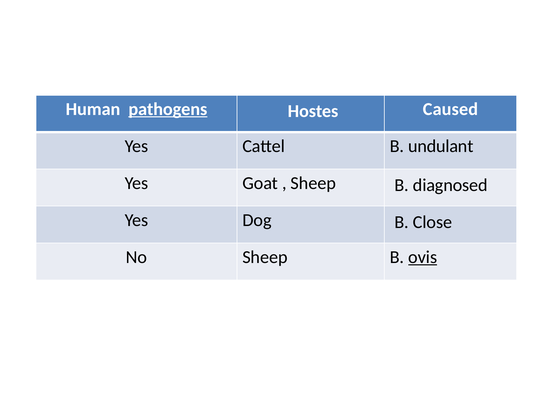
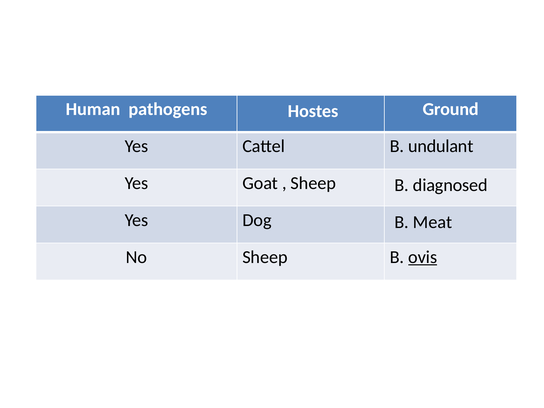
pathogens underline: present -> none (168, 109)
Caused: Caused -> Ground (451, 109)
Close: Close -> Meat (433, 222)
